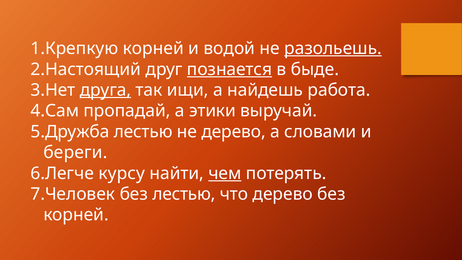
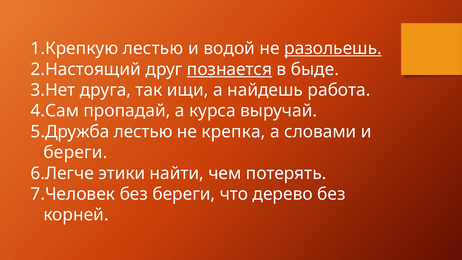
корней: корней -> лестью (153, 48)
друга underline: present -> none (105, 90)
этики: этики -> курса (212, 111)
не дерево: дерево -> крепка (233, 132)
курсу: курсу -> этики (122, 173)
чем underline: present -> none (225, 173)
без лестью: лестью -> береги (184, 194)
